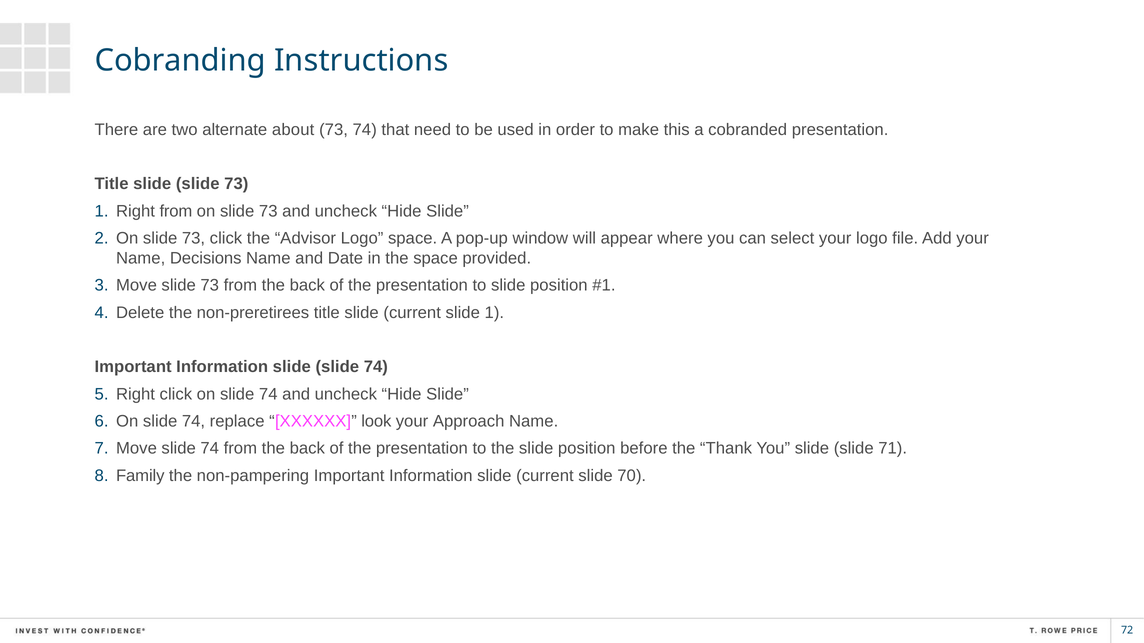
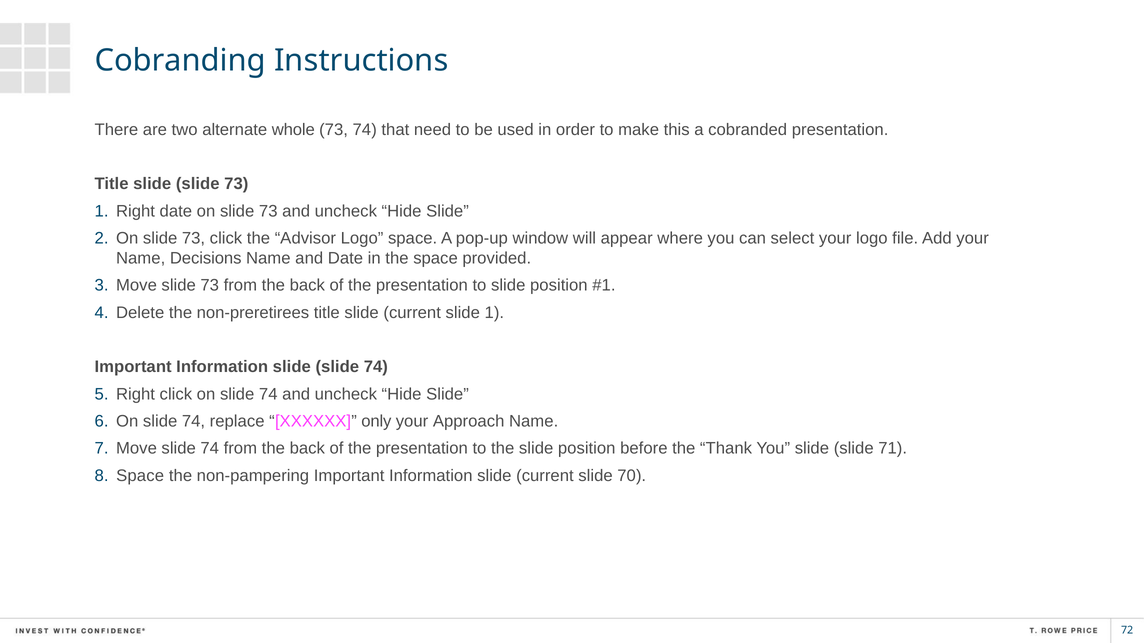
about: about -> whole (293, 130)
Right from: from -> date (176, 211)
look: look -> only (376, 422)
Family: Family -> Space (140, 476)
